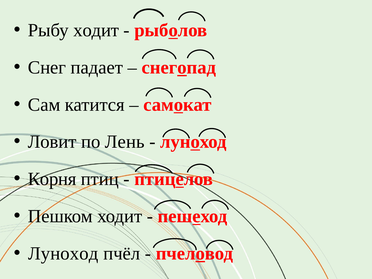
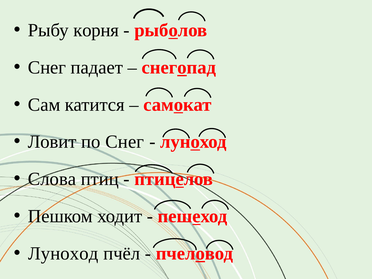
Рыбу ходит: ходит -> корня (96, 30)
по Лень: Лень -> Снег (125, 142)
Корня: Корня -> Слова (52, 179)
